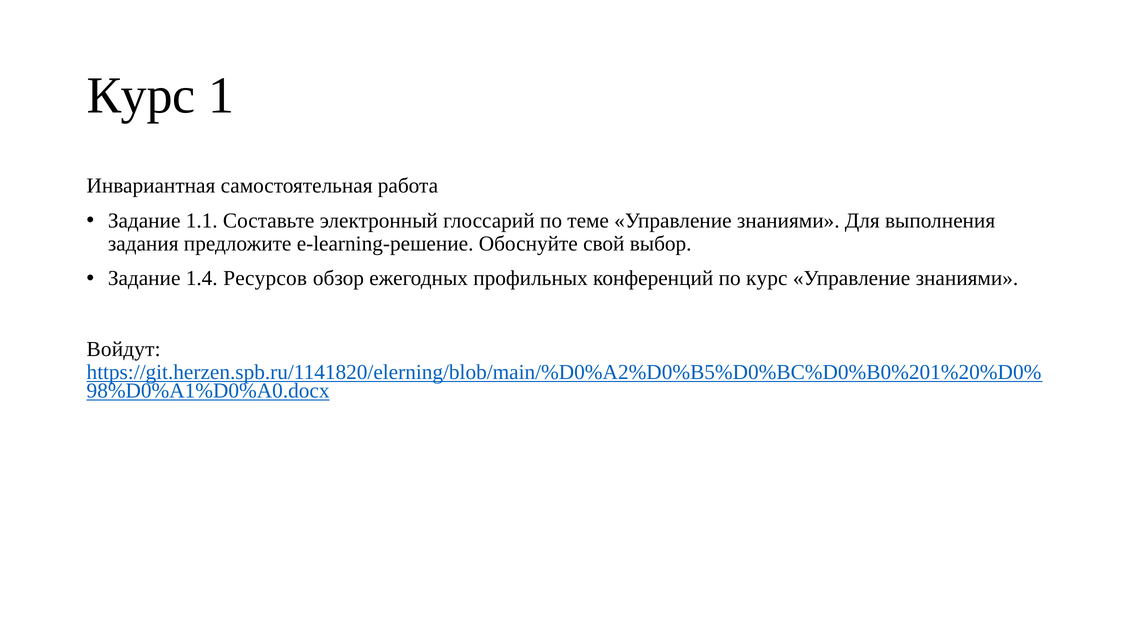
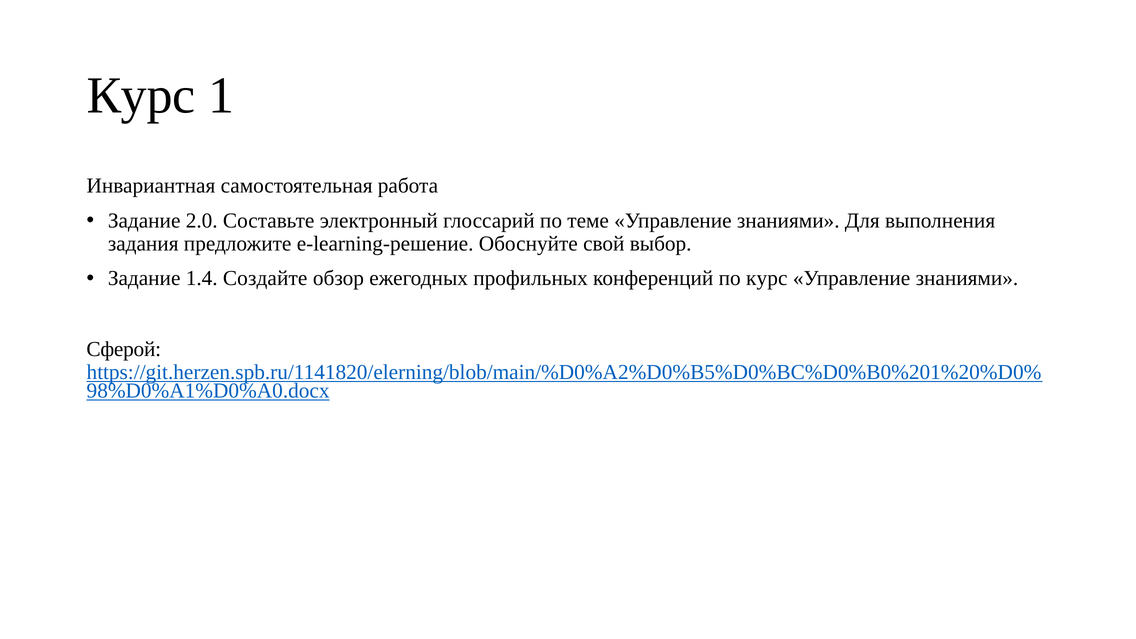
1.1: 1.1 -> 2.0 (202, 221)
Ресурсов: Ресурсов -> Создайте (265, 278)
Войдут: Войдут -> Сферой (124, 349)
